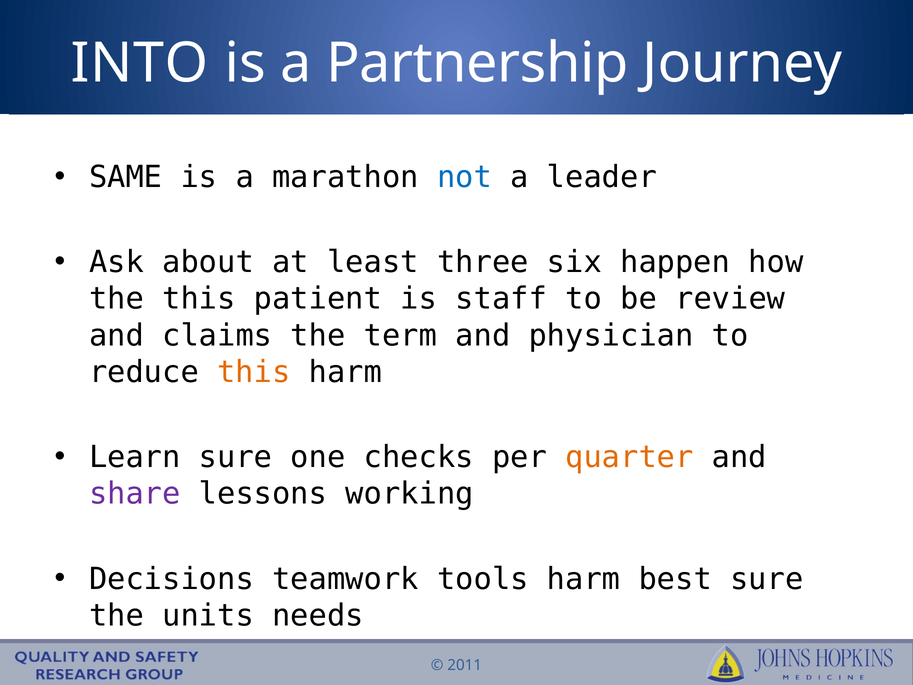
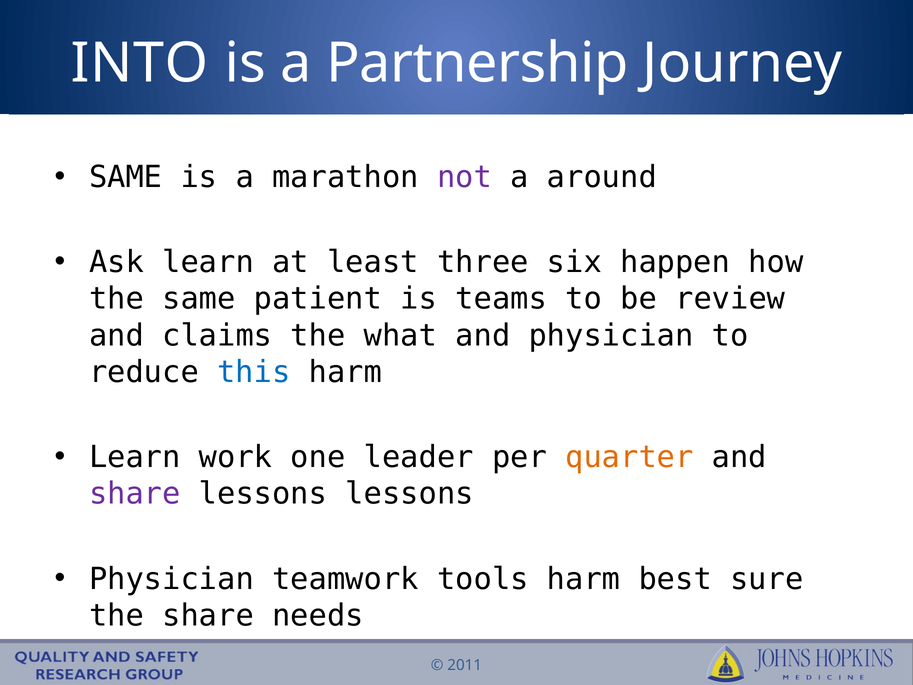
not colour: blue -> purple (465, 177)
leader: leader -> around (602, 177)
Ask about: about -> learn (208, 262)
the this: this -> same (199, 299)
staff: staff -> teams (501, 299)
term: term -> what (400, 335)
this colour: orange -> blue (254, 372)
Learn sure: sure -> work (236, 457)
checks: checks -> leader (419, 457)
lessons working: working -> lessons (410, 494)
Decisions: Decisions -> Physician (171, 579)
the units: units -> share (208, 615)
